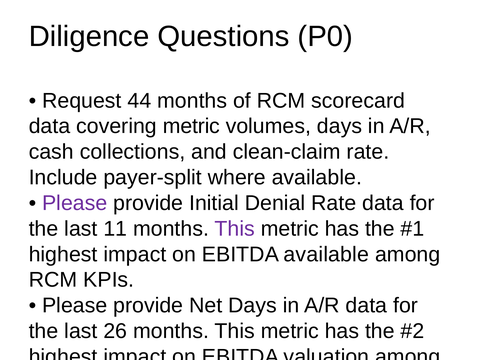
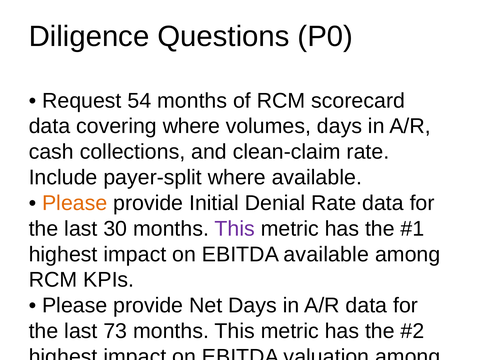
44: 44 -> 54 (139, 101)
covering metric: metric -> where (191, 126)
Please colour: purple -> orange (75, 203)
11: 11 -> 30 (115, 229)
26: 26 -> 73 (115, 331)
